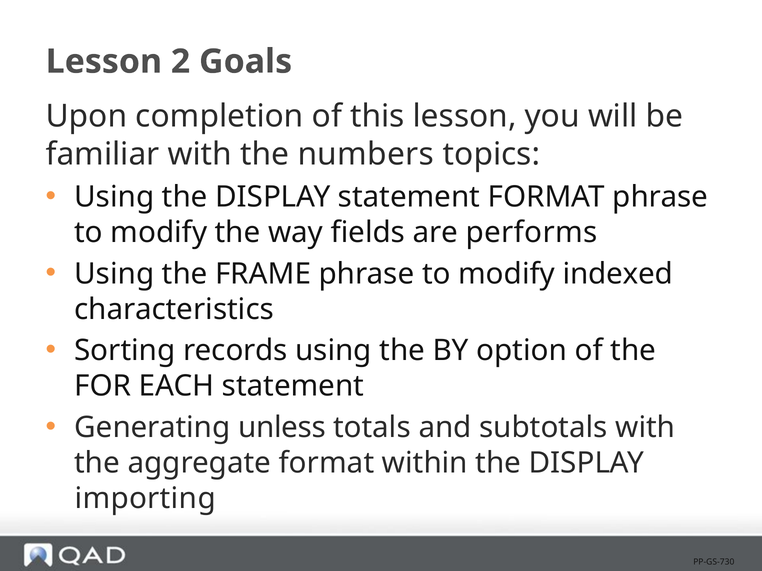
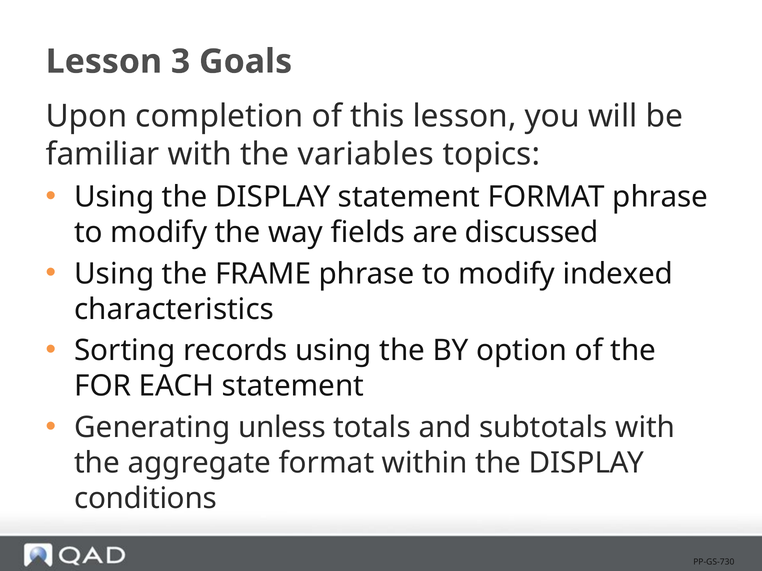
2: 2 -> 3 (181, 62)
numbers: numbers -> variables (366, 155)
performs: performs -> discussed (532, 233)
importing: importing -> conditions (146, 499)
